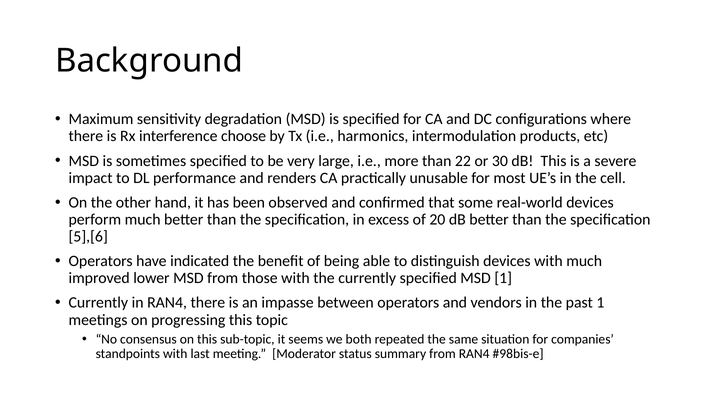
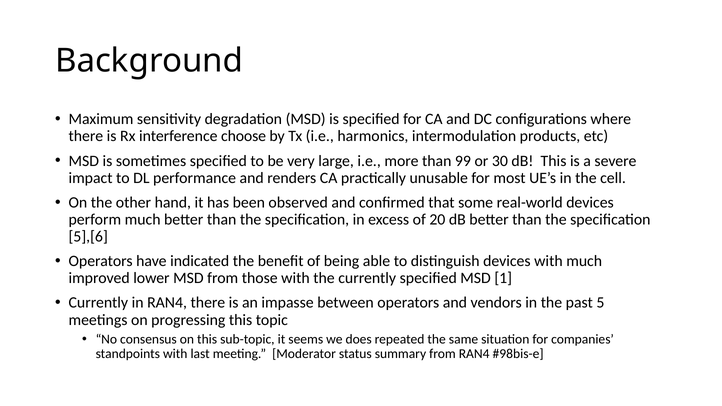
22: 22 -> 99 (463, 161)
past 1: 1 -> 5 (600, 303)
both: both -> does (359, 340)
